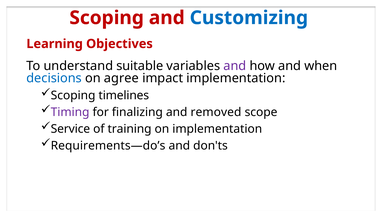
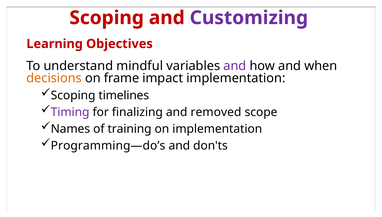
Customizing colour: blue -> purple (249, 18)
suitable: suitable -> mindful (140, 66)
decisions colour: blue -> orange (54, 78)
agree: agree -> frame (122, 78)
Service: Service -> Names (70, 129)
Requirements—do’s: Requirements—do’s -> Programming—do’s (108, 145)
